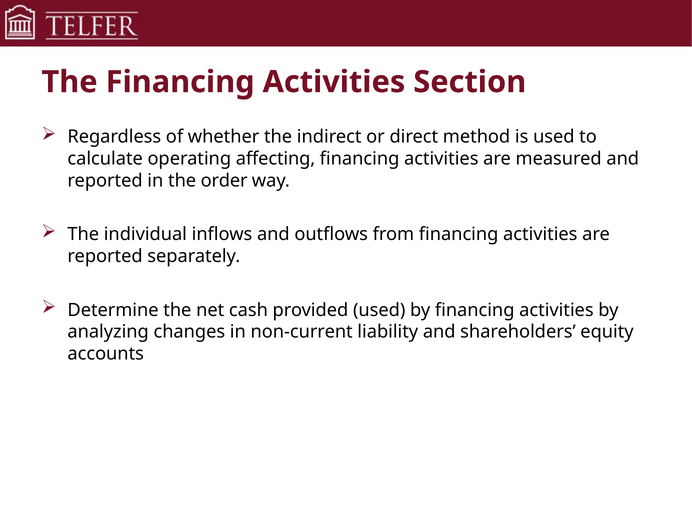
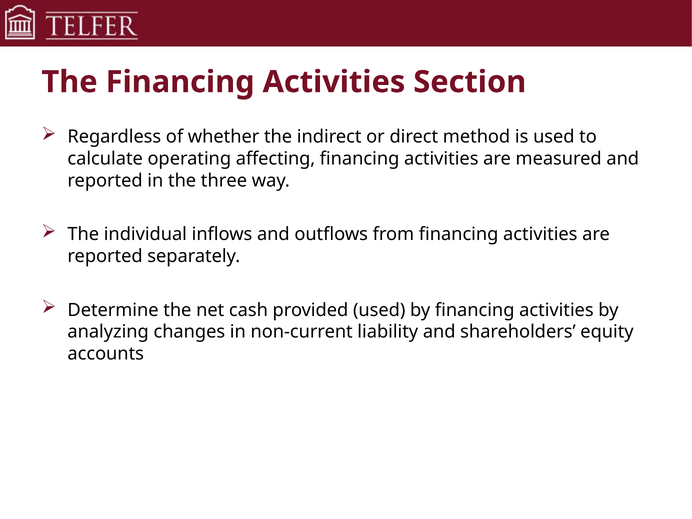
order: order -> three (224, 181)
